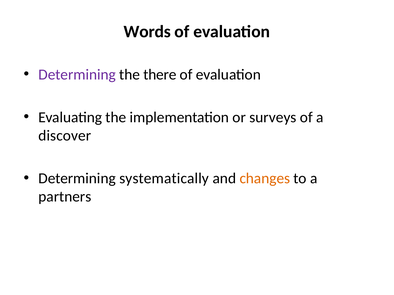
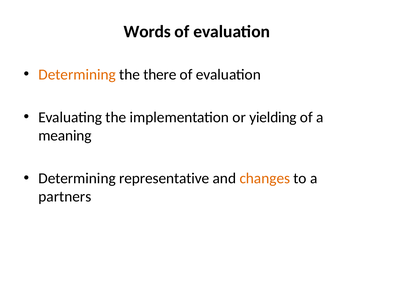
Determining colour: purple -> orange (77, 75)
surveys: surveys -> yielding (273, 117)
discover: discover -> meaning (65, 136)
systematically: systematically -> representative (164, 179)
